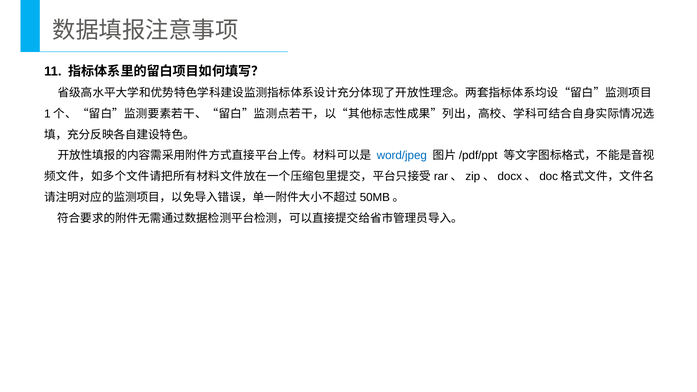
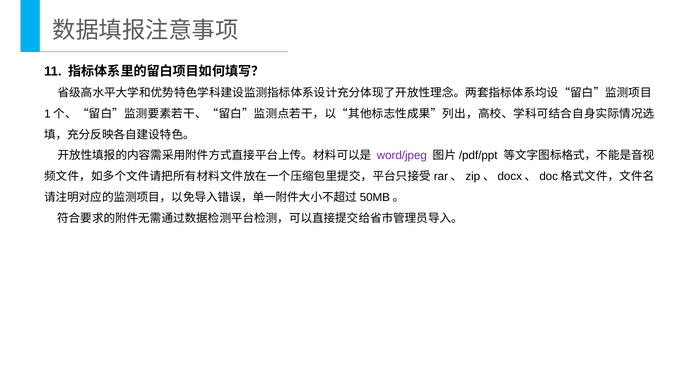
word/jpeg colour: blue -> purple (402, 156)
